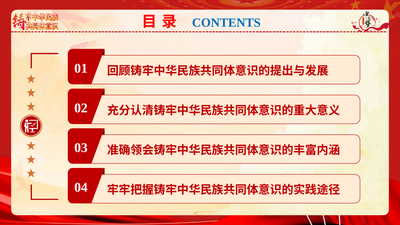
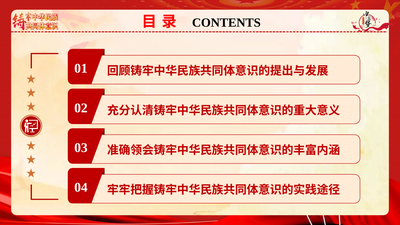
CONTENTS colour: blue -> black (226, 23)
